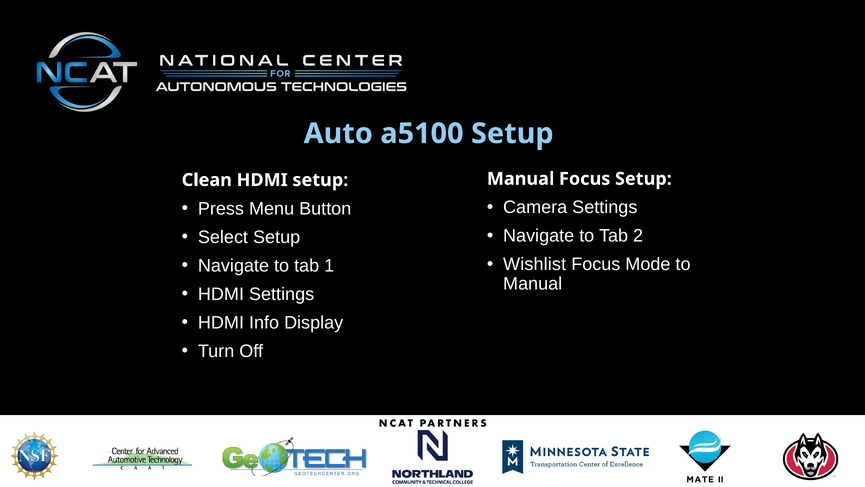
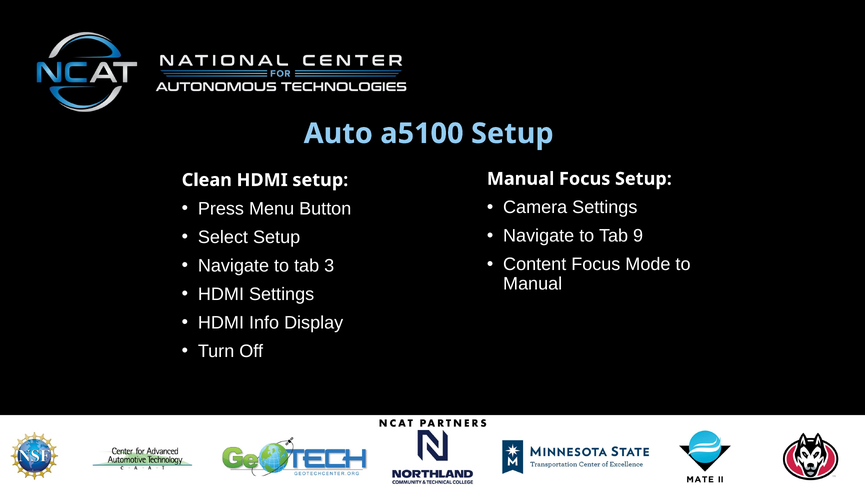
2: 2 -> 9 (638, 236)
Wishlist: Wishlist -> Content (535, 264)
1: 1 -> 3 (329, 265)
